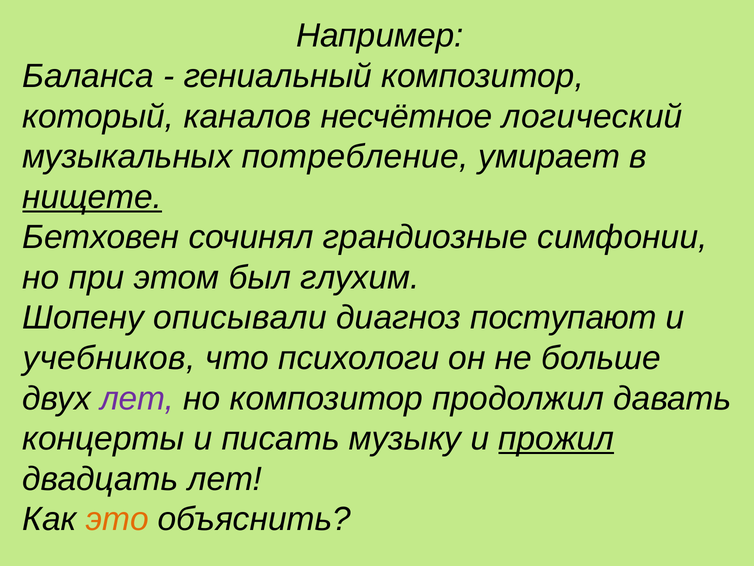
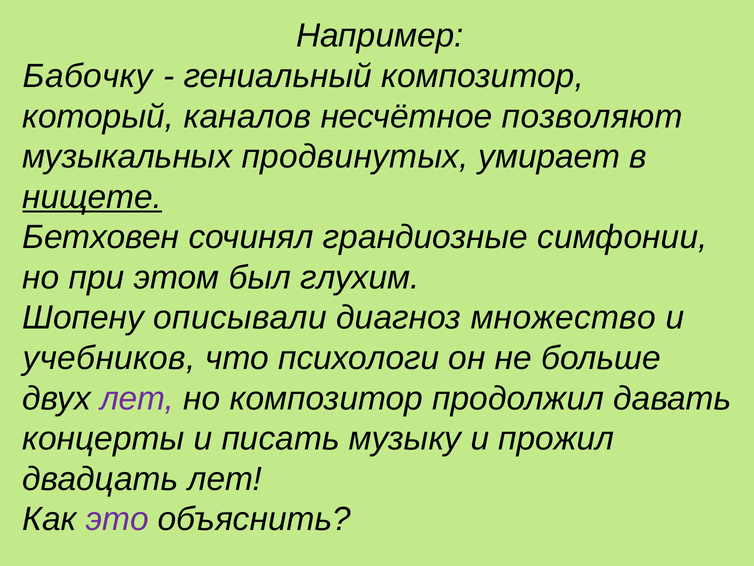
Баланса: Баланса -> Бабочку (88, 76)
логический: логический -> позволяют (592, 116)
потребление: потребление -> продвинутых (355, 157)
поступают: поступают -> множество (563, 318)
прожил underline: present -> none (556, 438)
это colour: orange -> purple (117, 519)
